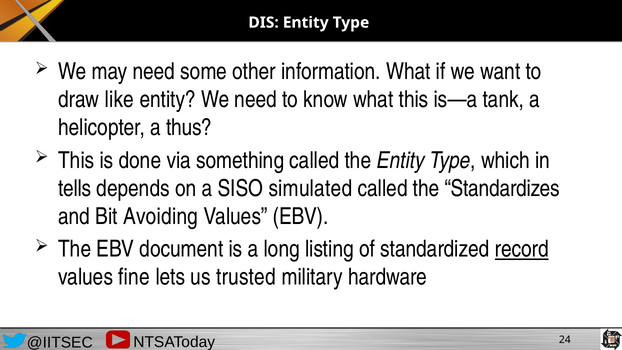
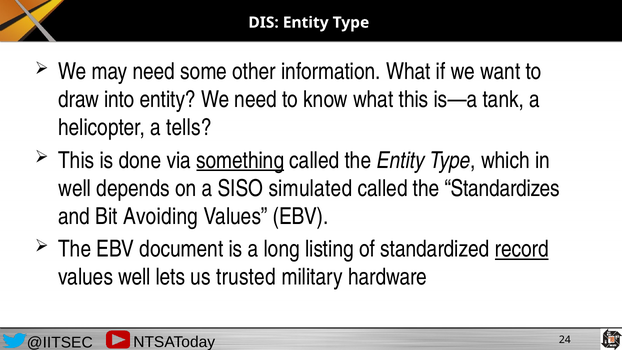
like: like -> into (119, 100)
thus: thus -> tells (189, 128)
something underline: none -> present (240, 160)
tells: tells -> well (75, 188)
values fine: fine -> well (134, 277)
